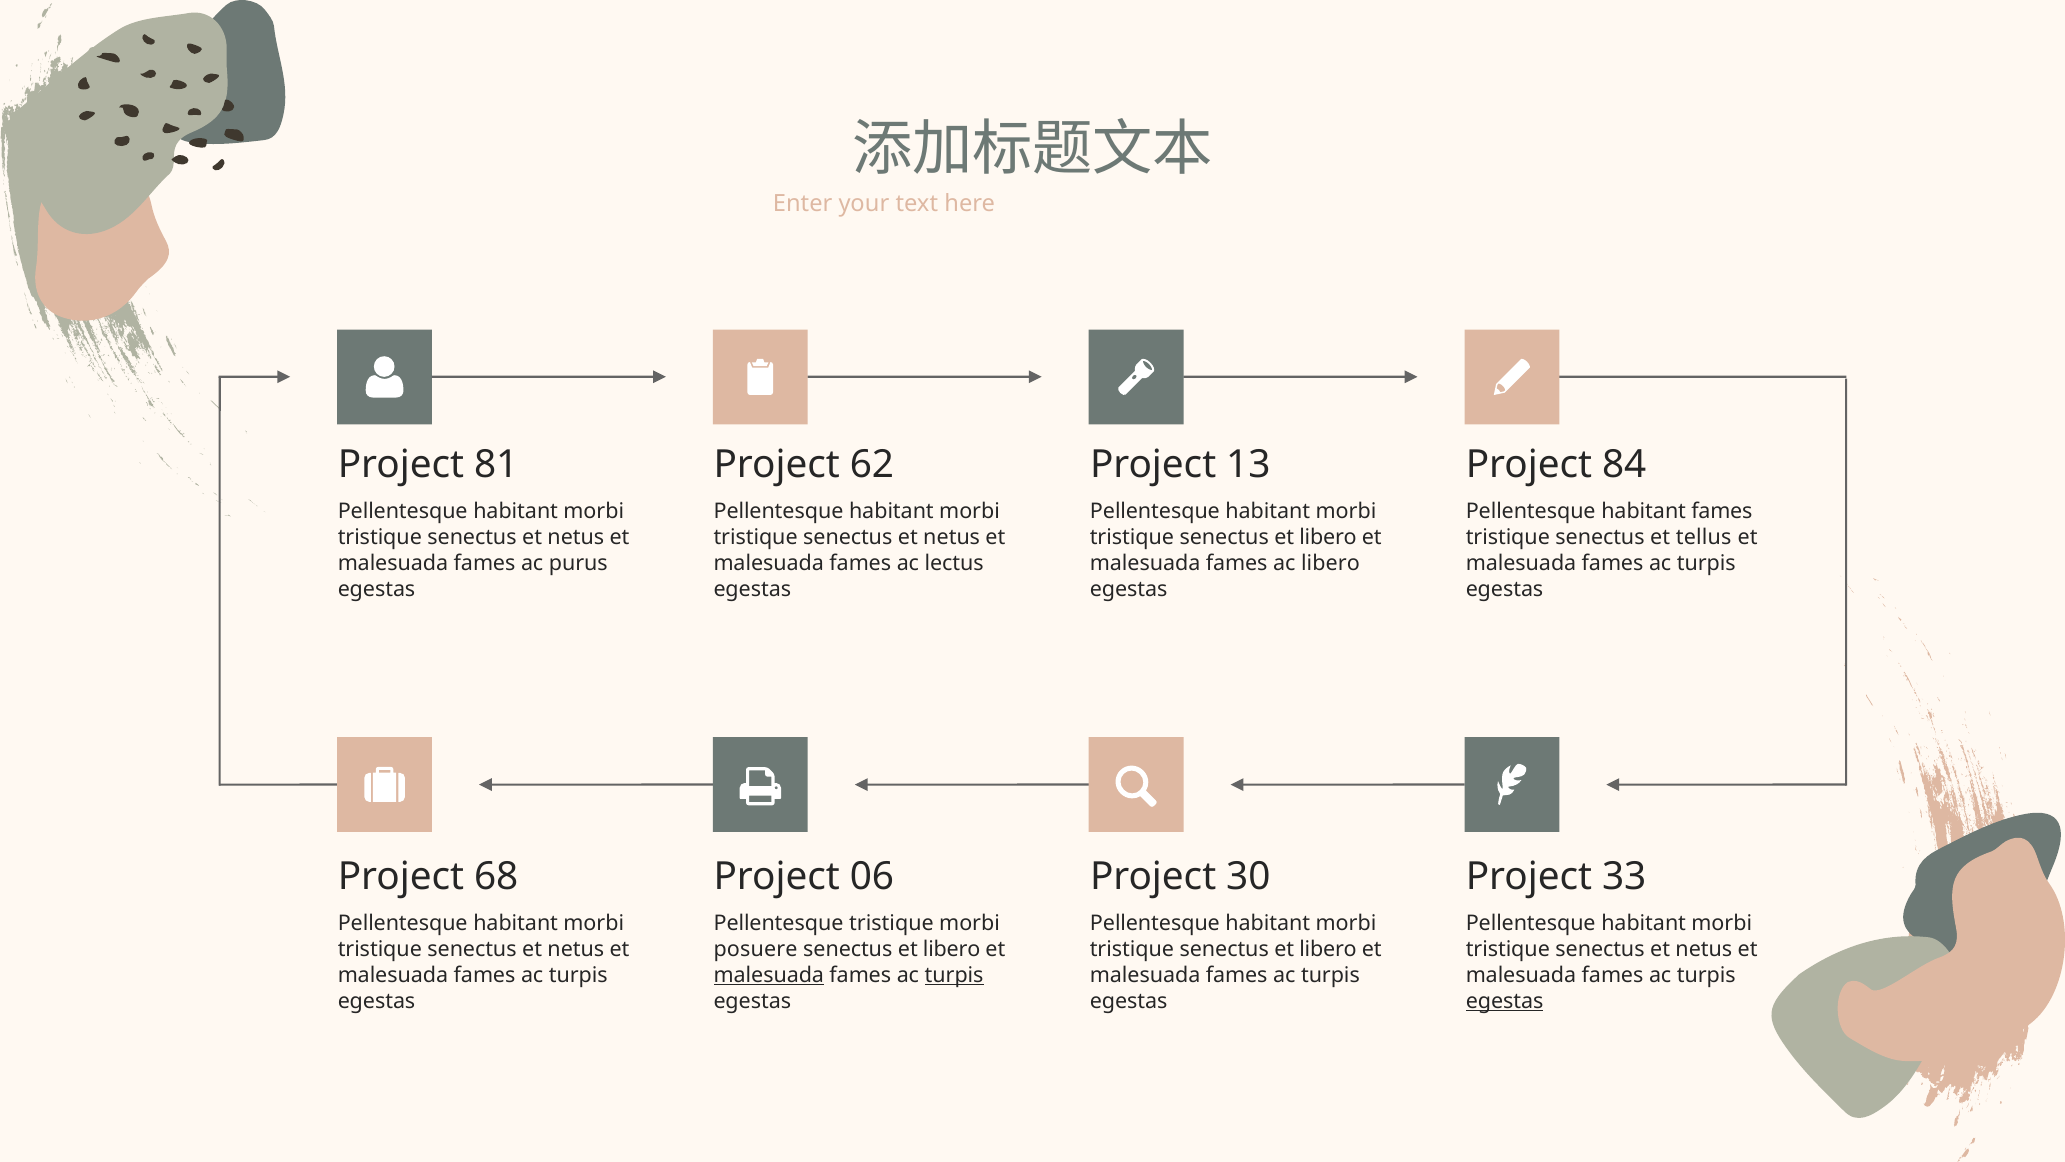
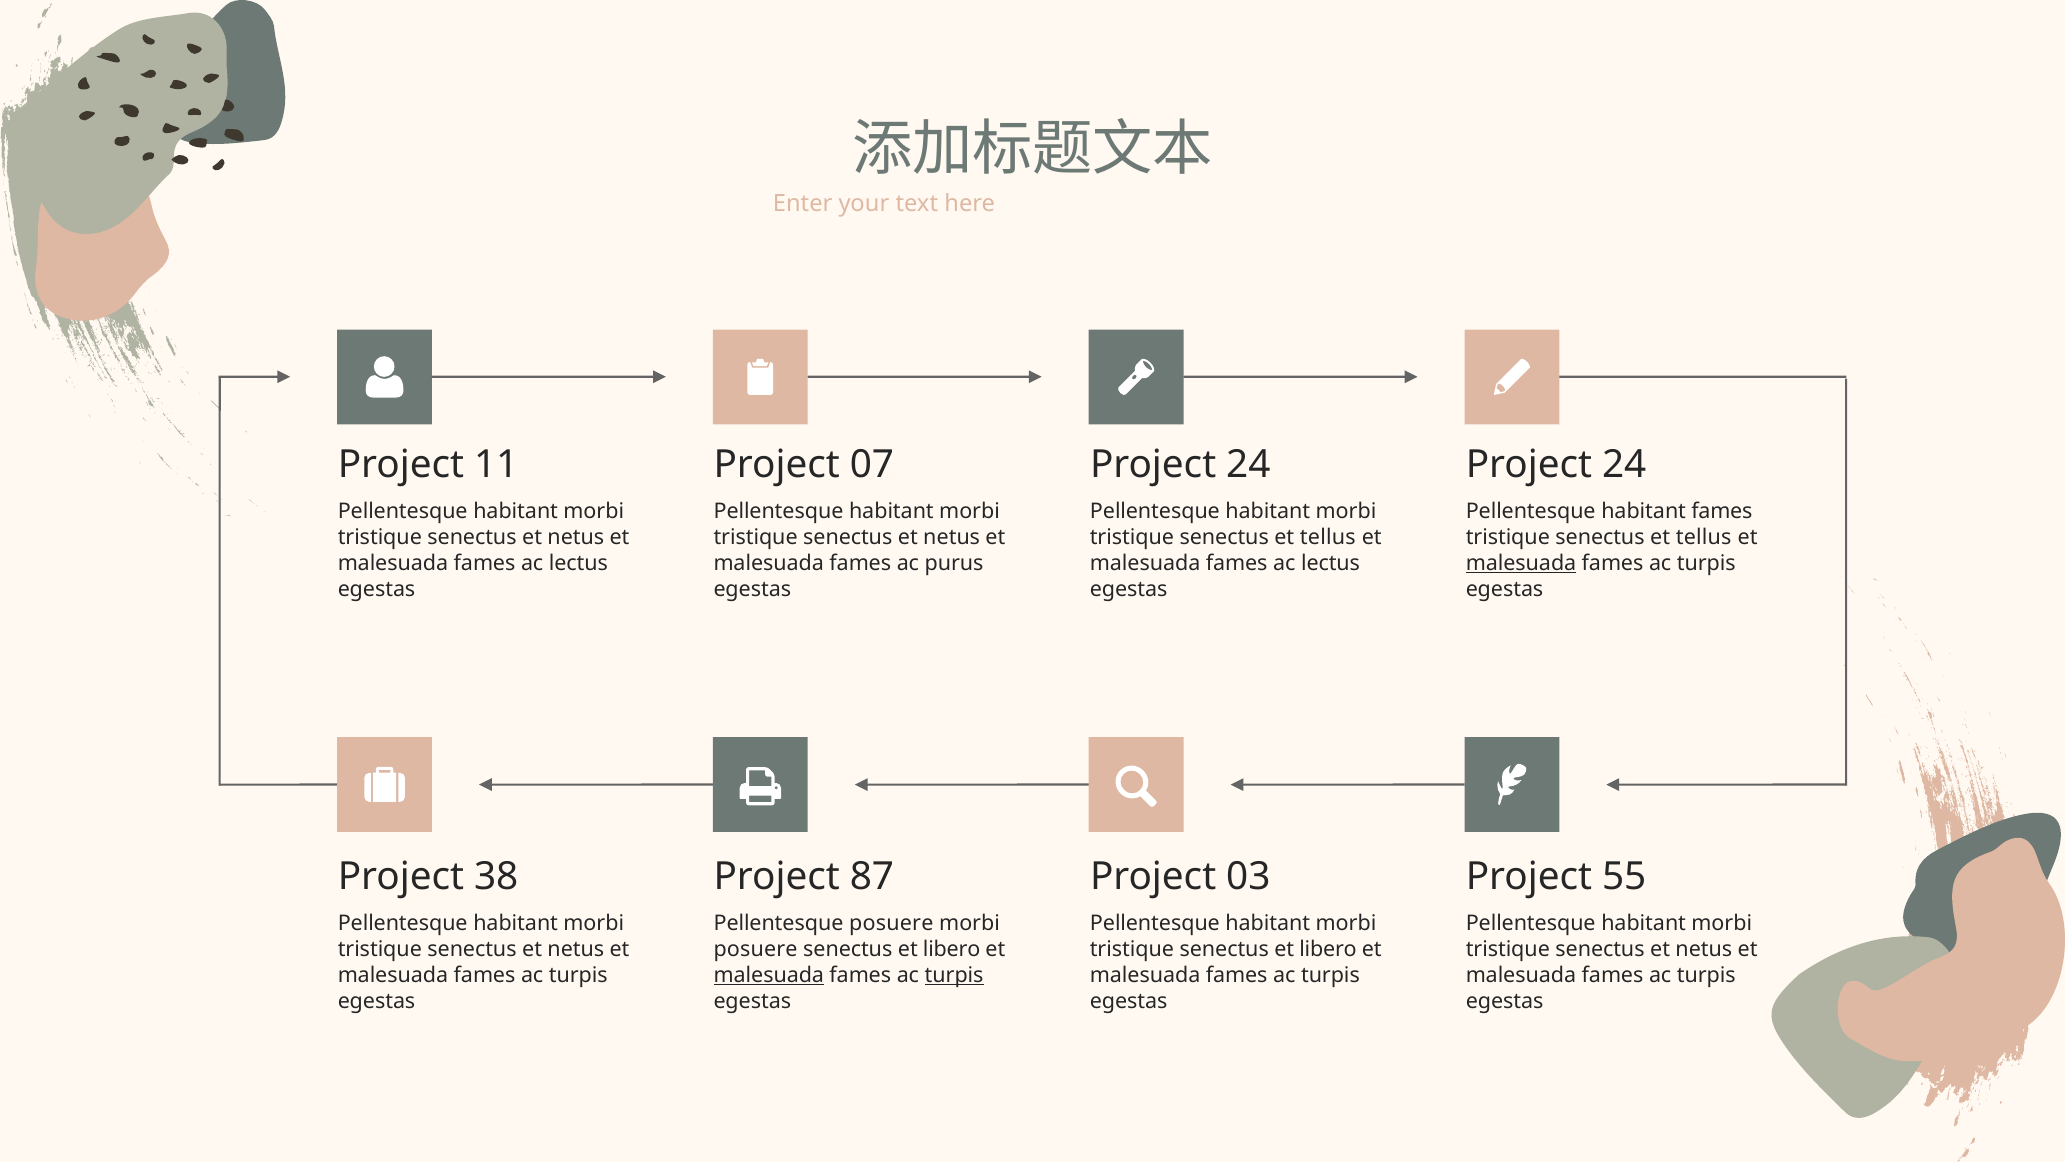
81: 81 -> 11 (496, 465)
62: 62 -> 07 (872, 465)
13: 13 -> 24 (1248, 465)
84: 84 -> 24 (1624, 465)
libero: libero -> tellus (1328, 537)
purus: purus -> lectus (578, 563)
lectus: lectus -> purus (954, 563)
libero: libero -> lectus (1331, 563)
malesuada underline: none -> present (1521, 563)
68: 68 -> 38 (496, 877)
06: 06 -> 87 (872, 877)
30: 30 -> 03 (1248, 877)
33: 33 -> 55 (1624, 877)
Pellentesque tristique: tristique -> posuere (891, 923)
egestas underline: present -> none (1505, 1001)
